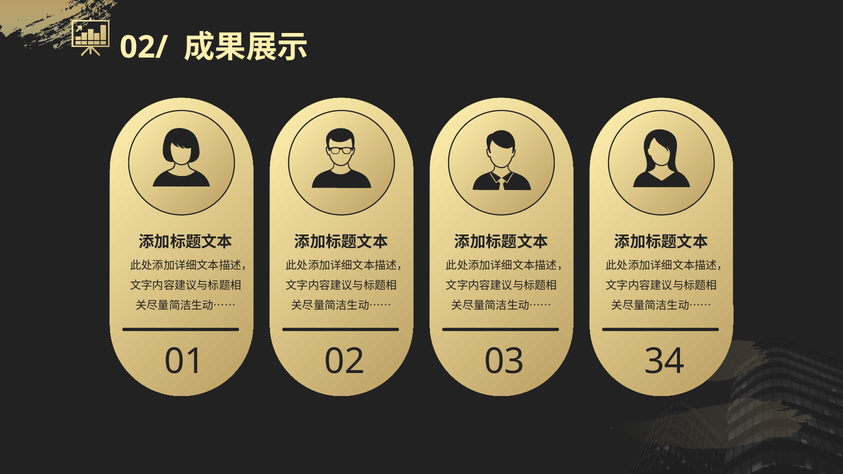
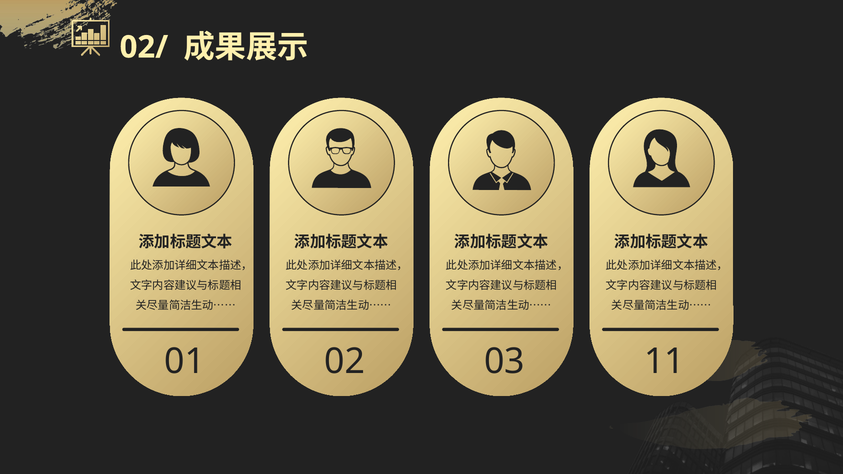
34: 34 -> 11 (664, 362)
